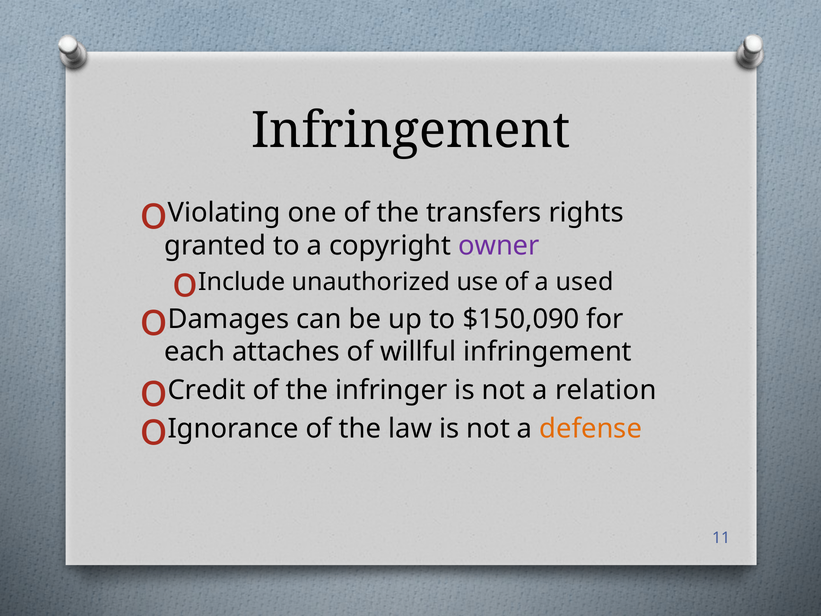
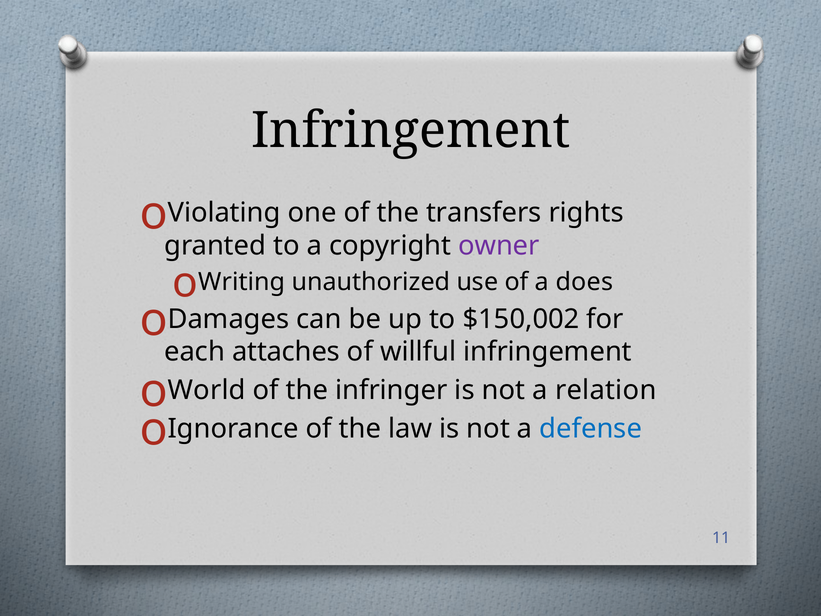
Include: Include -> Writing (242, 282)
used: used -> does (585, 282)
$150,090: $150,090 -> $150,002 (521, 319)
Credit: Credit -> World (207, 390)
defense colour: orange -> blue (591, 428)
